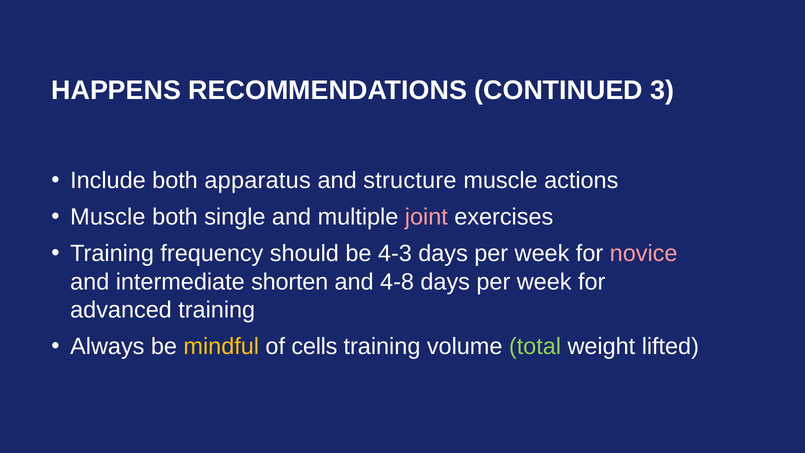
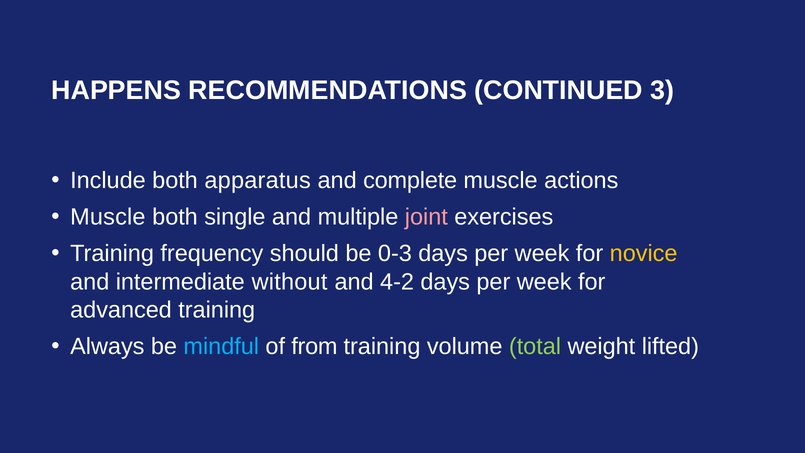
structure: structure -> complete (410, 181)
4-3: 4-3 -> 0-3 (395, 254)
novice colour: pink -> yellow (644, 254)
shorten: shorten -> without (290, 282)
4-8: 4-8 -> 4-2 (397, 282)
mindful colour: yellow -> light blue (221, 347)
cells: cells -> from (314, 347)
